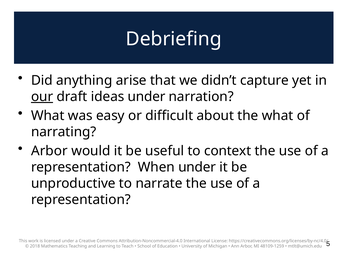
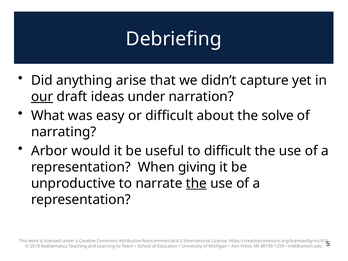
the what: what -> solve (278, 116)
to context: context -> difficult (228, 151)
When under: under -> giving (197, 167)
the underline: none -> present (196, 183)
